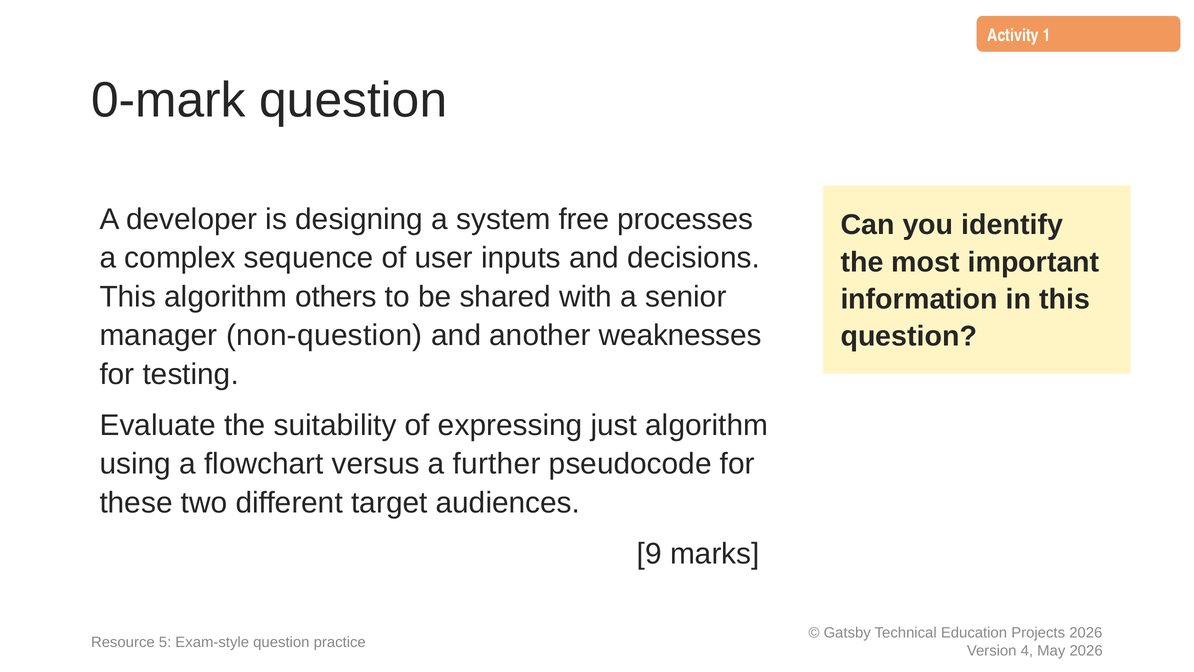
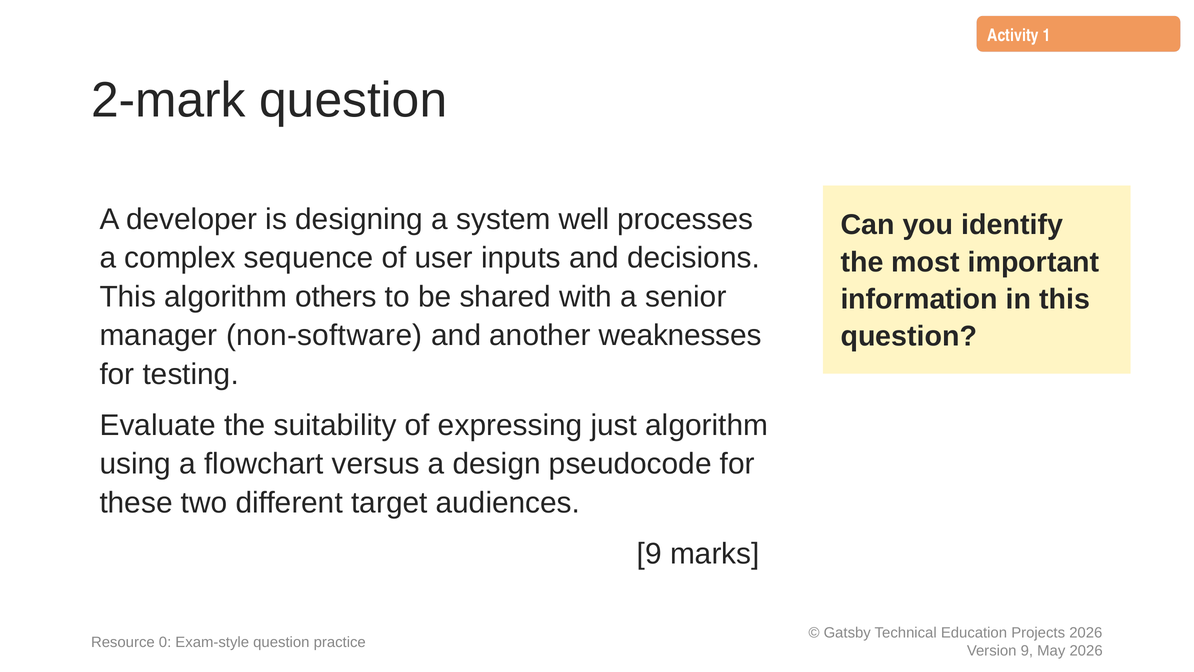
0-mark: 0-mark -> 2-mark (168, 100)
free: free -> well (584, 219)
non-question: non-question -> non-software (324, 335)
further: further -> design (497, 464)
5: 5 -> 0 (165, 642)
4: 4 -> 9 (1027, 650)
